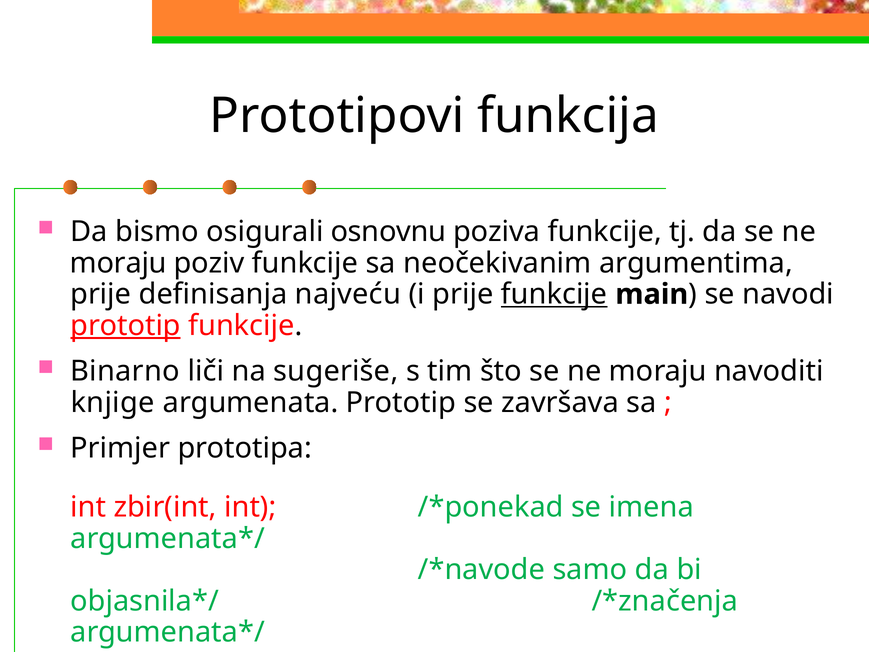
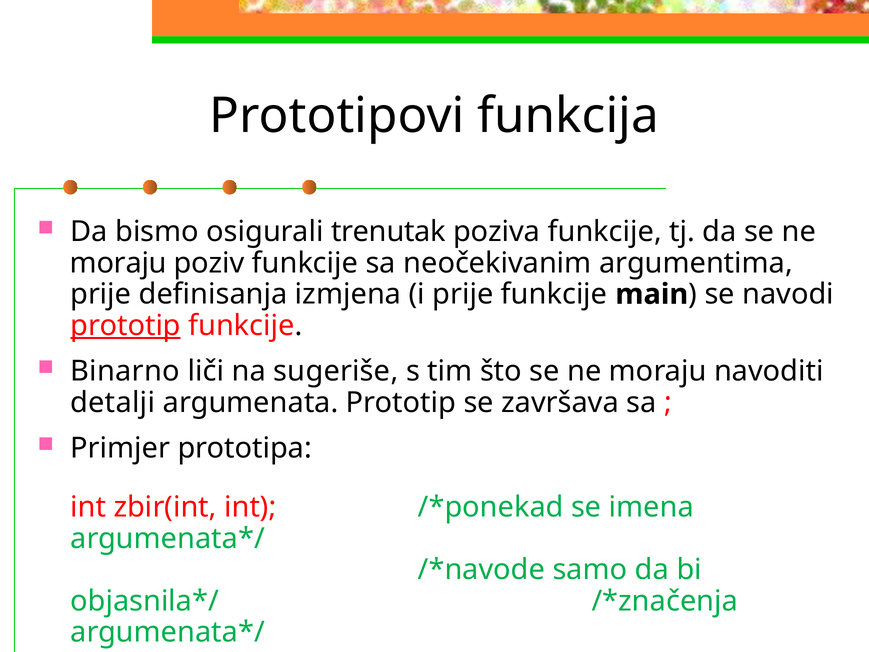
osnovnu: osnovnu -> trenutak (388, 232)
najveću: najveću -> izmjena (348, 294)
funkcije underline: present -> none (554, 294)
knjige: knjige -> detalji (113, 402)
